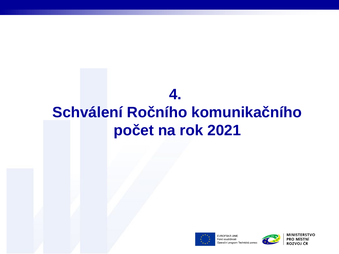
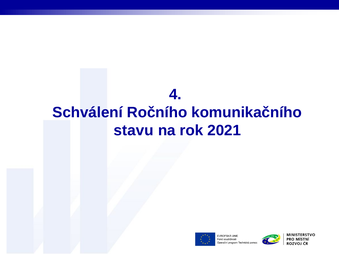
počet: počet -> stavu (134, 131)
